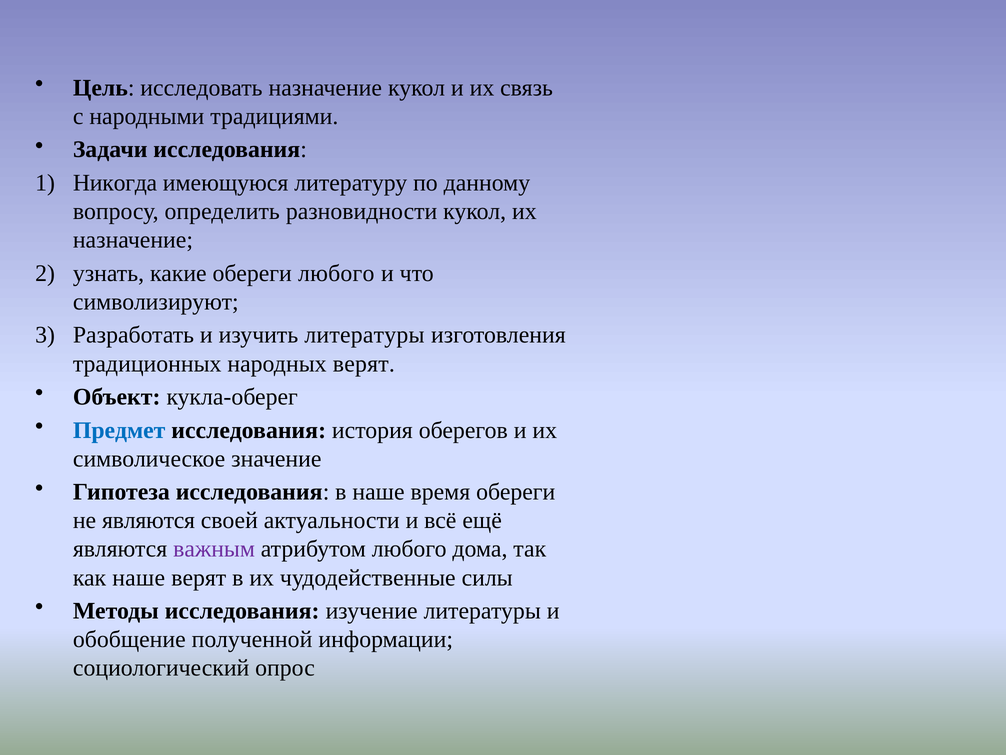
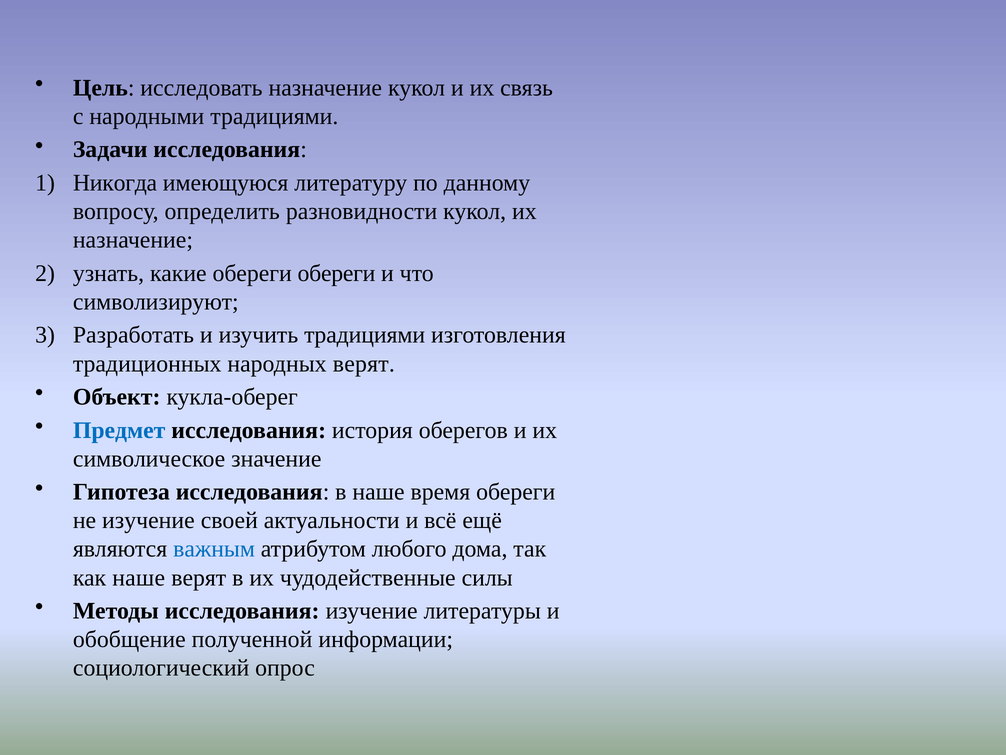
обереги любого: любого -> обереги (336, 273)
изучить литературы: литературы -> традициями (365, 335)
не являются: являются -> изучение (148, 520)
важным colour: purple -> blue (214, 549)
